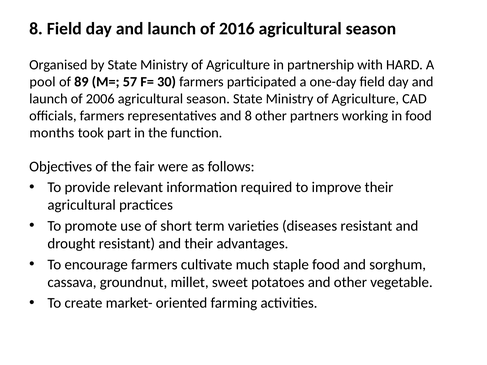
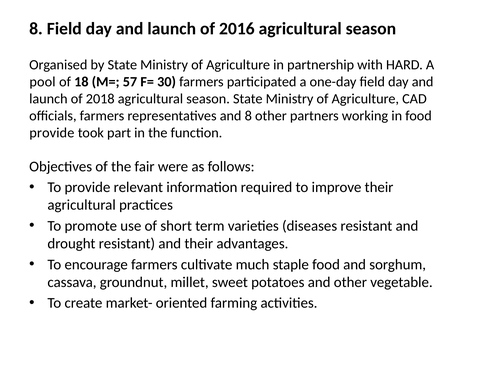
89: 89 -> 18 (81, 82)
2006: 2006 -> 2018 (100, 99)
months: months -> provide (52, 133)
